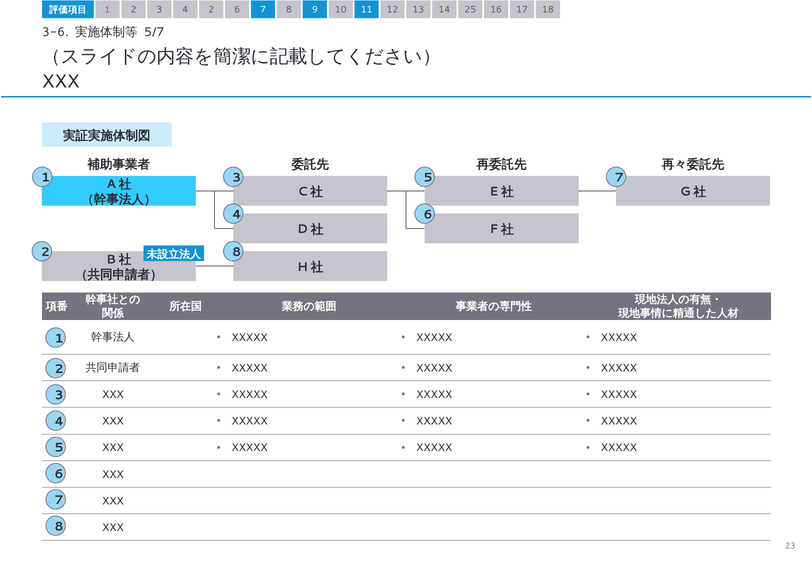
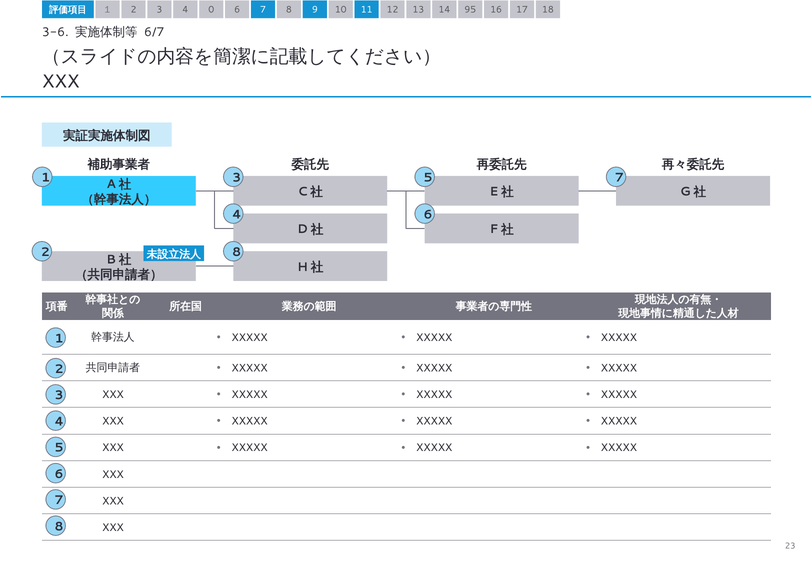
4 2: 2 -> 0 (211, 10)
25: 25 -> 95 (470, 10)
5/7: 5/7 -> 6/7 (154, 32)
